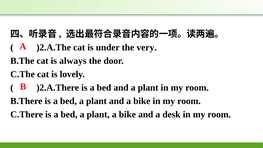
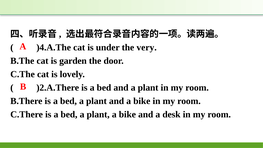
)2.A.The: )2.A.The -> )4.A.The (54, 47)
always: always -> garden (73, 61)
